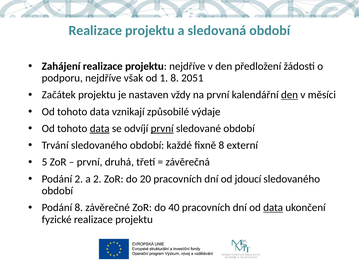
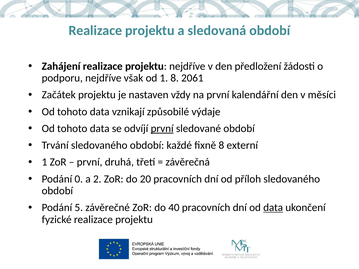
2051: 2051 -> 2061 (192, 78)
den underline: present -> none (289, 95)
data underline: present -> none (100, 129)
5: 5 -> 1 (45, 162)
Podání 2: 2 -> 0 (79, 179)
jdoucí: jdoucí -> příloh (248, 179)
Podání 8: 8 -> 5 (79, 208)
